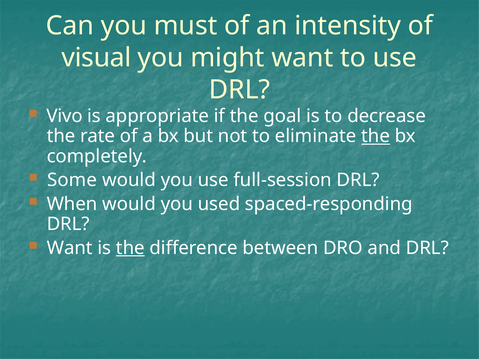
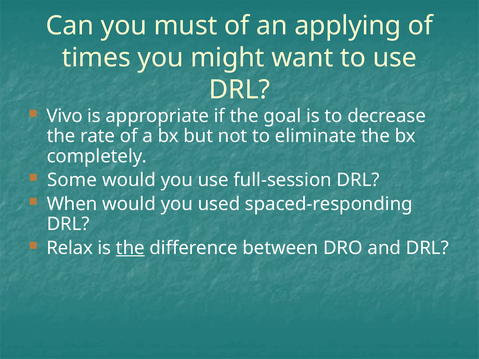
intensity: intensity -> applying (348, 26)
visual: visual -> times (96, 58)
the underline: present -> none (376, 136)
Want: Want -> Relax (70, 248)
